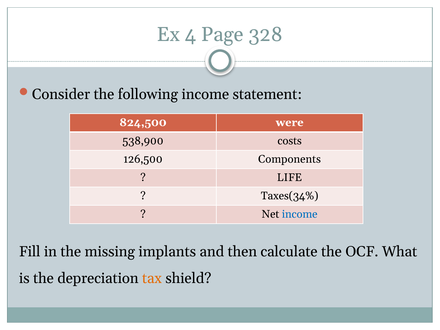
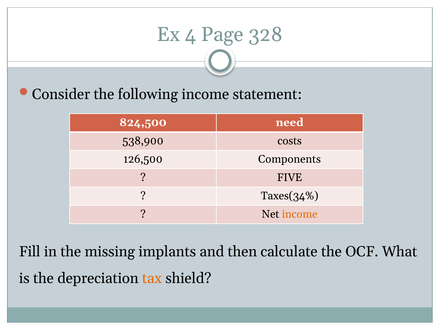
were: were -> need (290, 122)
LIFE: LIFE -> FIVE (290, 177)
income colour: blue -> orange (300, 214)
